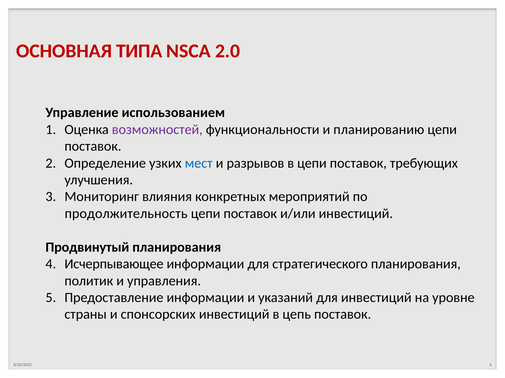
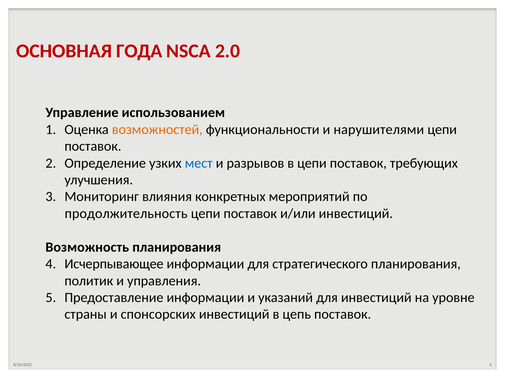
ТИПА: ТИПА -> ГОДА (139, 51)
возможностей colour: purple -> orange (157, 130)
планированию: планированию -> нарушителями (379, 130)
Продвинутый: Продвинутый -> Возможность (87, 248)
